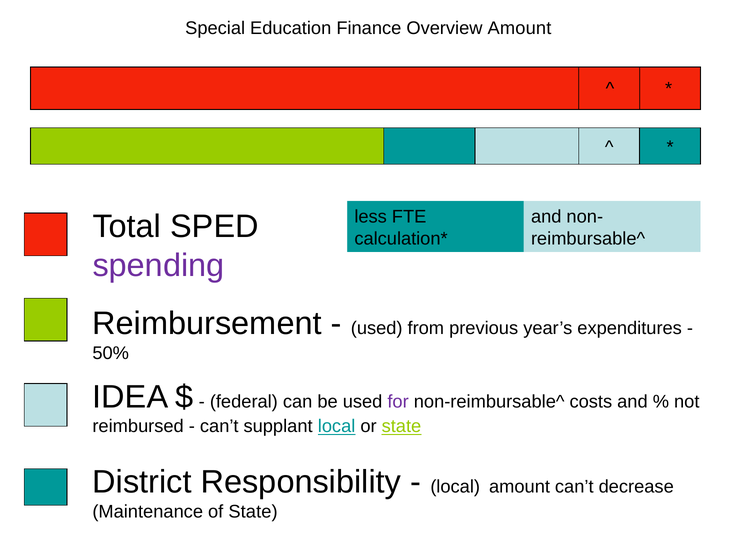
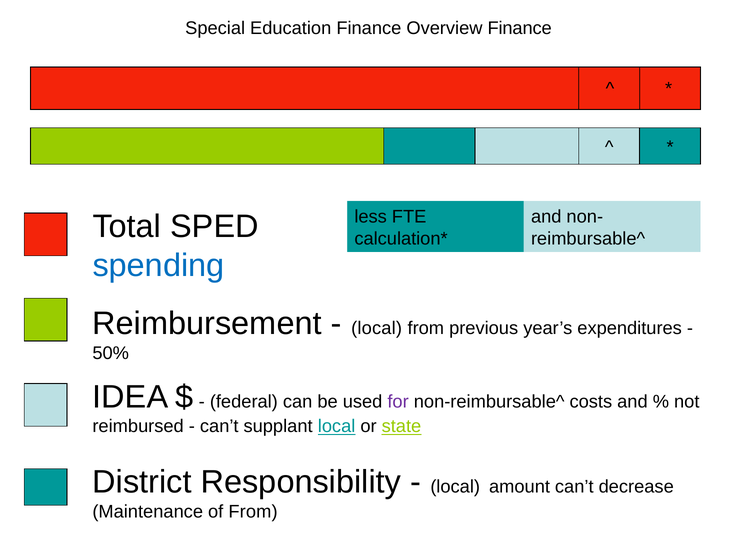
Overview Amount: Amount -> Finance (520, 28)
spending colour: purple -> blue (159, 265)
used: used -> local (377, 329)
of State: State -> From (253, 512)
